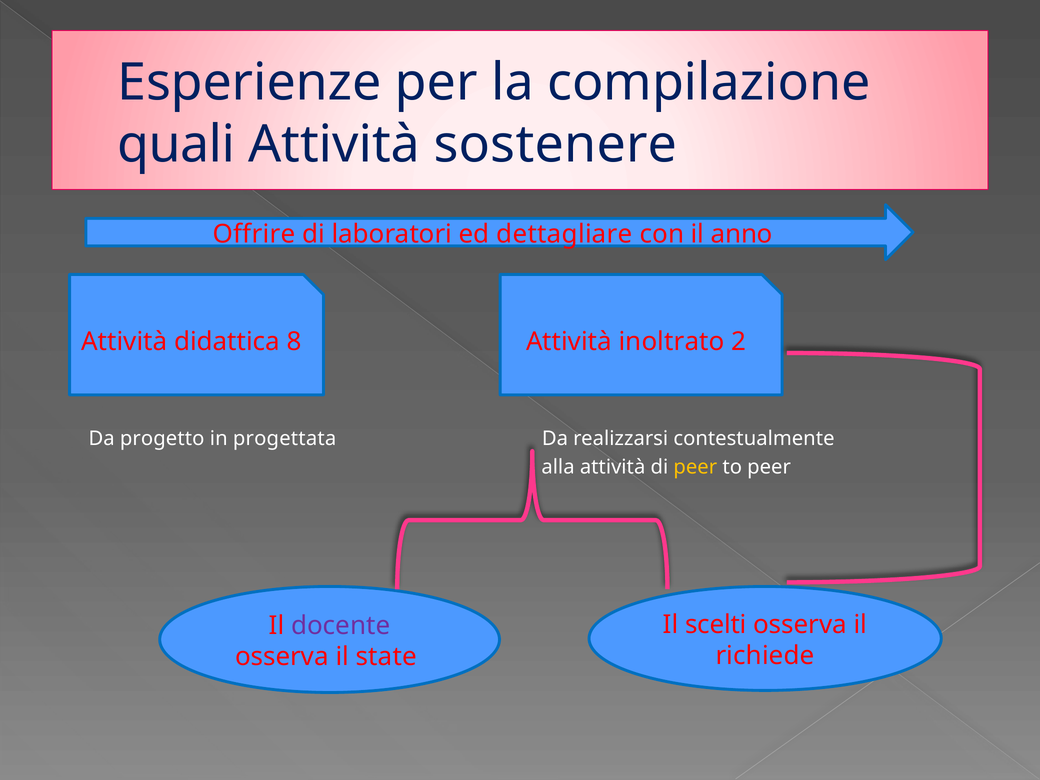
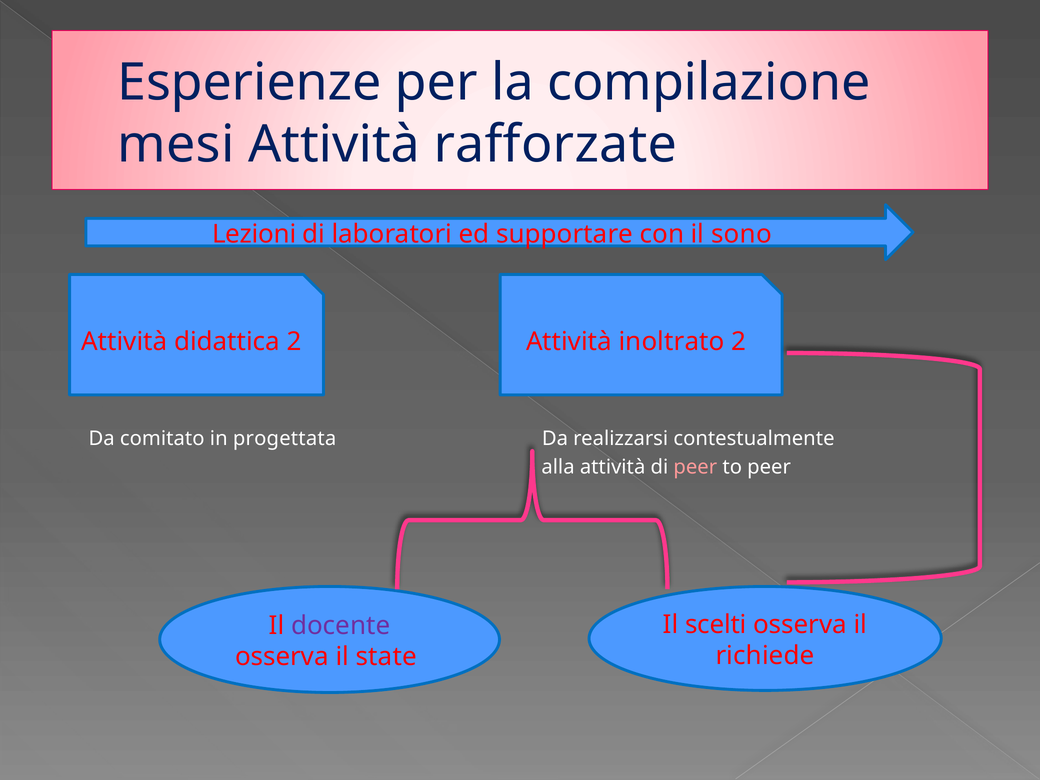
quali: quali -> mesi (176, 145)
sostenere: sostenere -> rafforzate (555, 145)
Offrire: Offrire -> Lezioni (254, 234)
dettagliare: dettagliare -> supportare (565, 234)
anno: anno -> sono (741, 234)
didattica 8: 8 -> 2 (294, 341)
progetto: progetto -> comitato (162, 439)
peer colour: yellow -> pink (695, 467)
